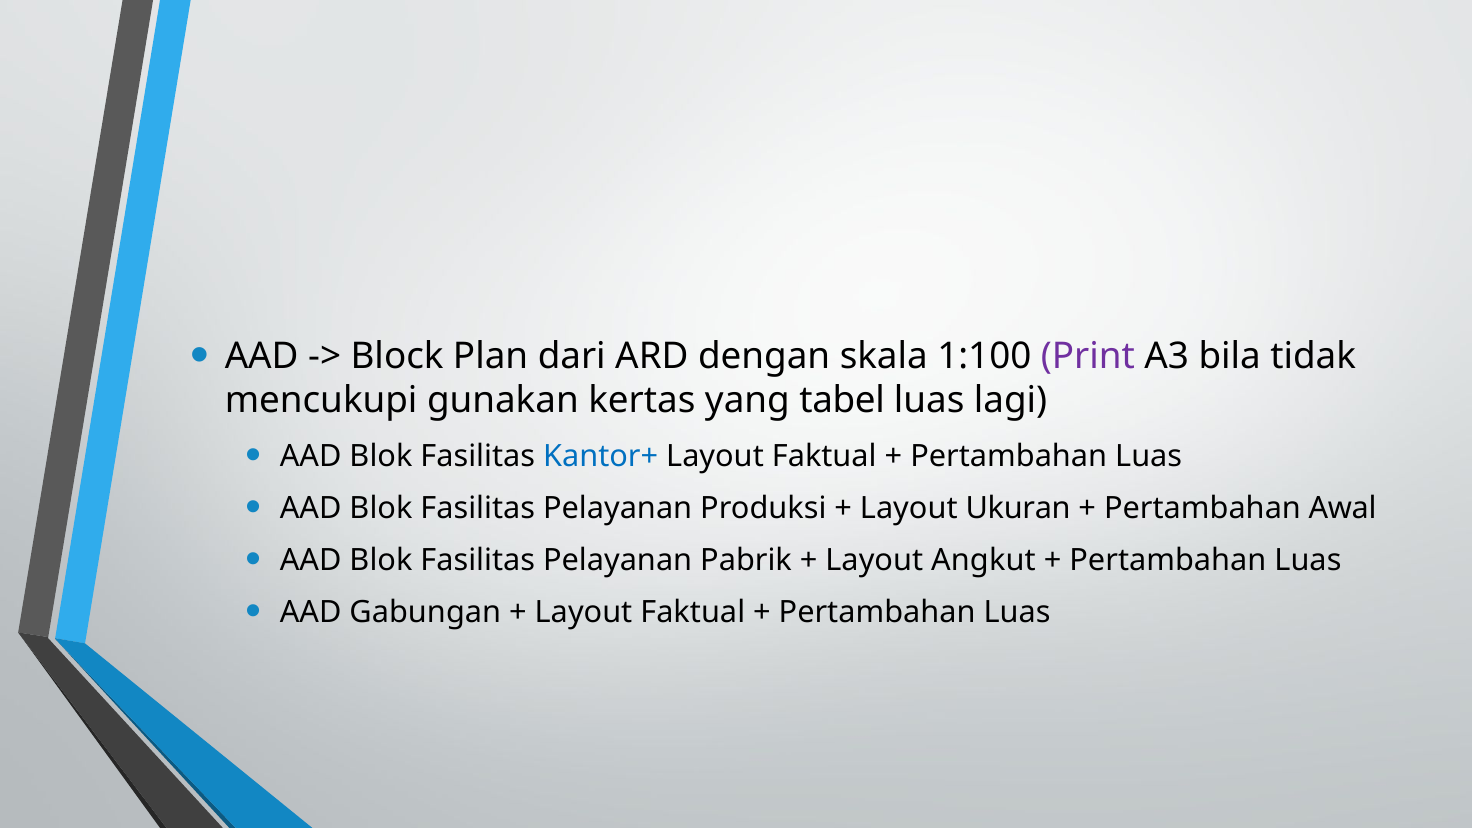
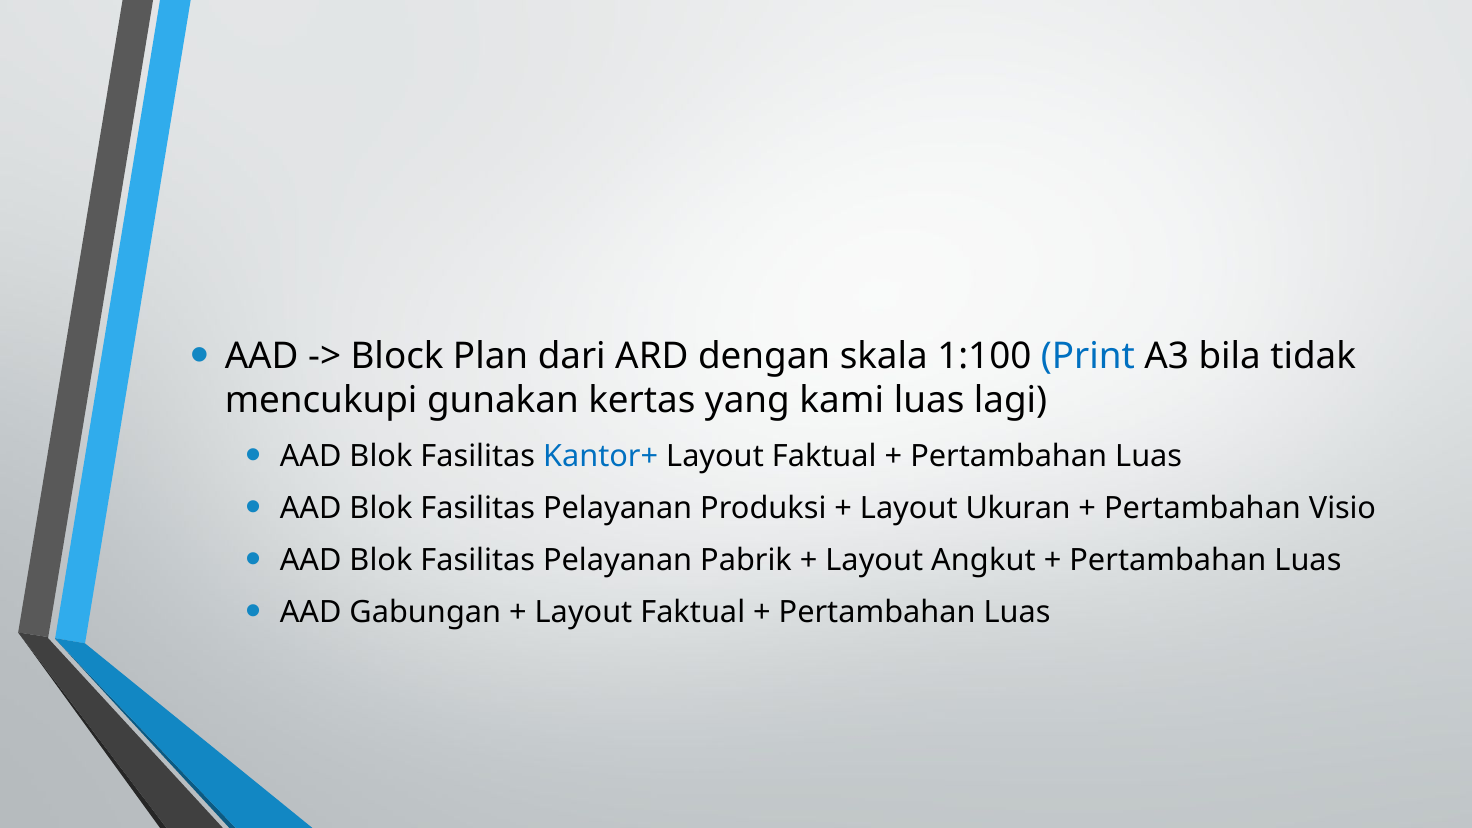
Print colour: purple -> blue (1088, 356)
tabel: tabel -> kami (842, 400)
Awal: Awal -> Visio (1343, 508)
